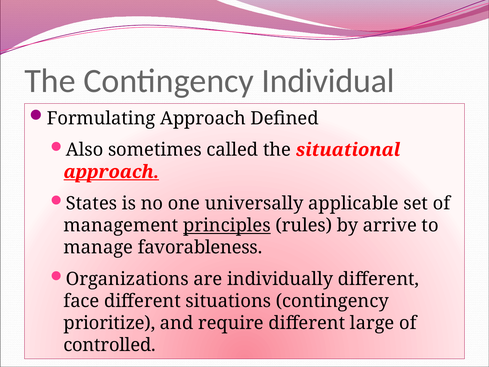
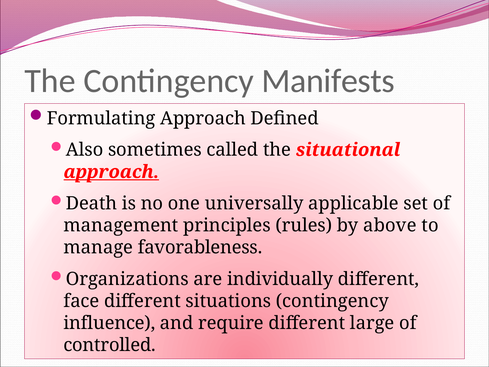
Individual: Individual -> Manifests (328, 81)
States: States -> Death (92, 203)
principles underline: present -> none (227, 225)
arrive: arrive -> above (390, 225)
prioritize: prioritize -> influence (109, 323)
